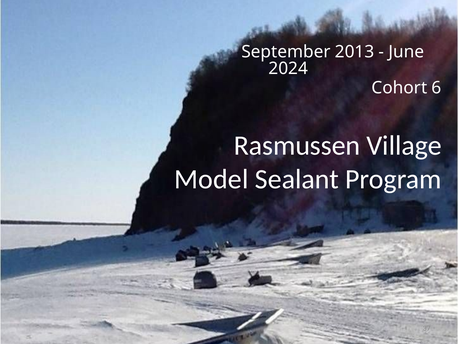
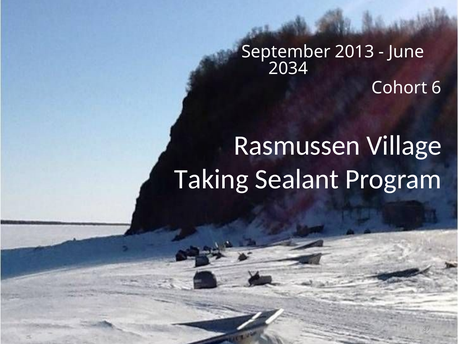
2024: 2024 -> 2034 (288, 68)
Model: Model -> Taking (211, 179)
